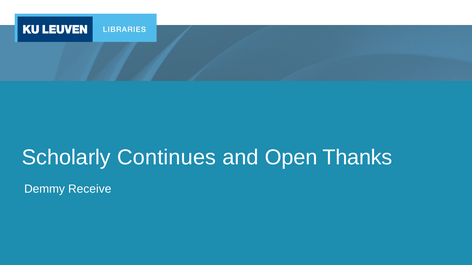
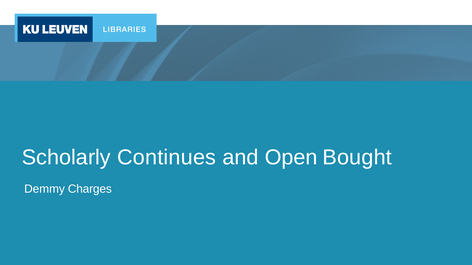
Thanks: Thanks -> Bought (357, 158)
Receive: Receive -> Charges (90, 189)
